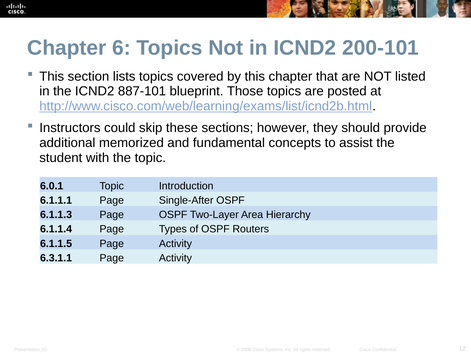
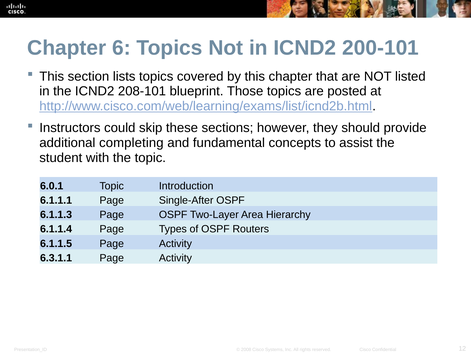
887-101: 887-101 -> 208-101 (142, 91)
memorized: memorized -> completing (131, 142)
